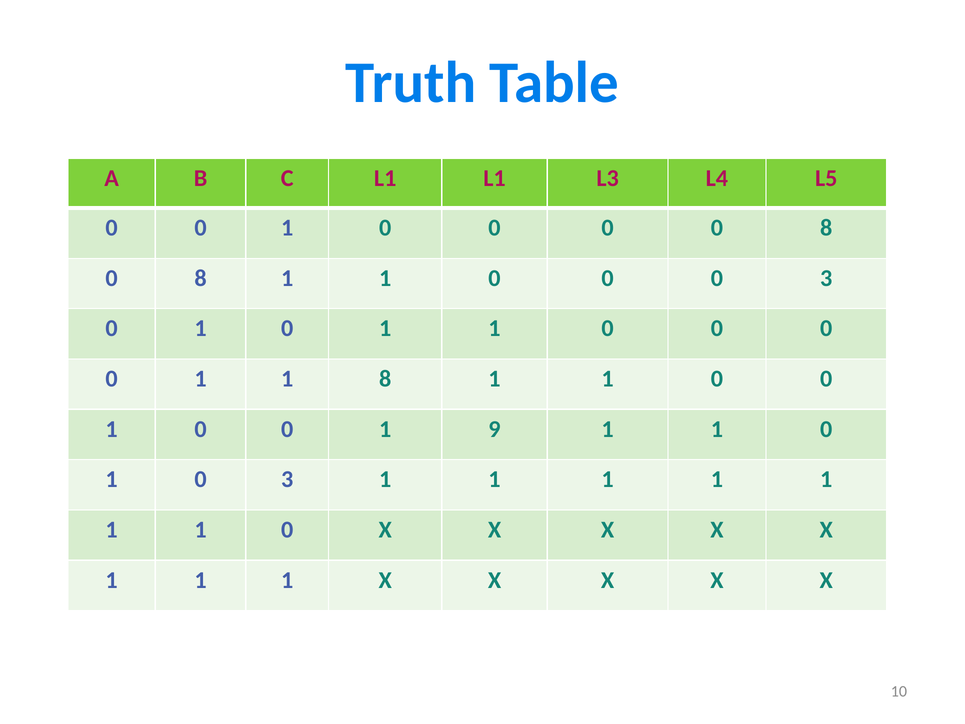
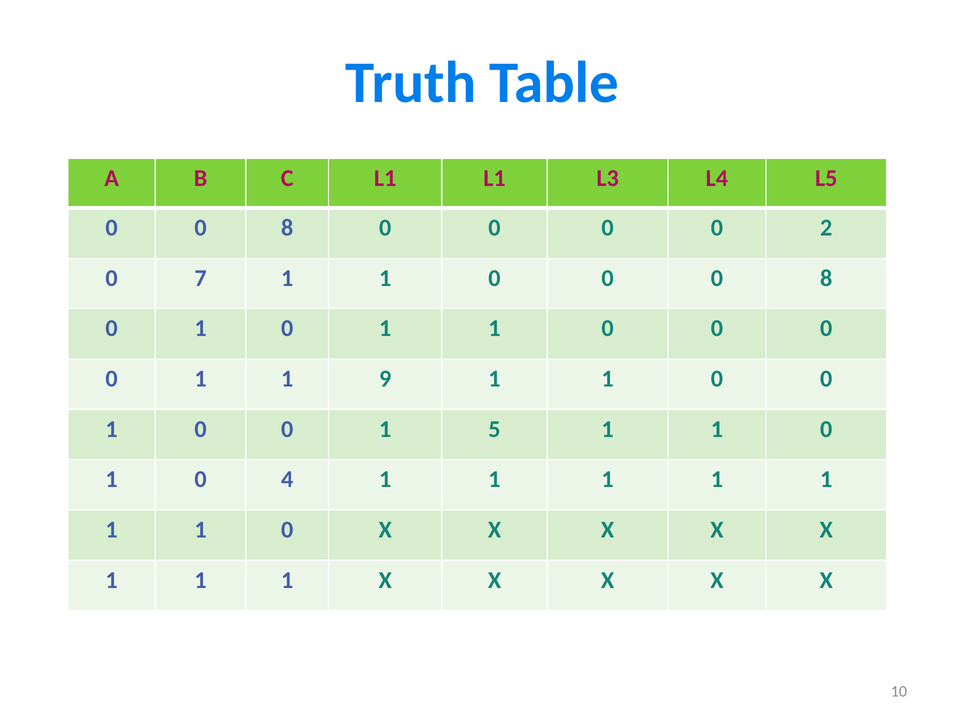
1: 1 -> 8 (287, 228)
0 0 8: 8 -> 2 (826, 228)
8: 8 -> 7 (201, 278)
0 0 0 3: 3 -> 8 (826, 278)
1 8: 8 -> 9 (385, 379)
9: 9 -> 5 (494, 429)
1 0 3: 3 -> 4 (287, 479)
